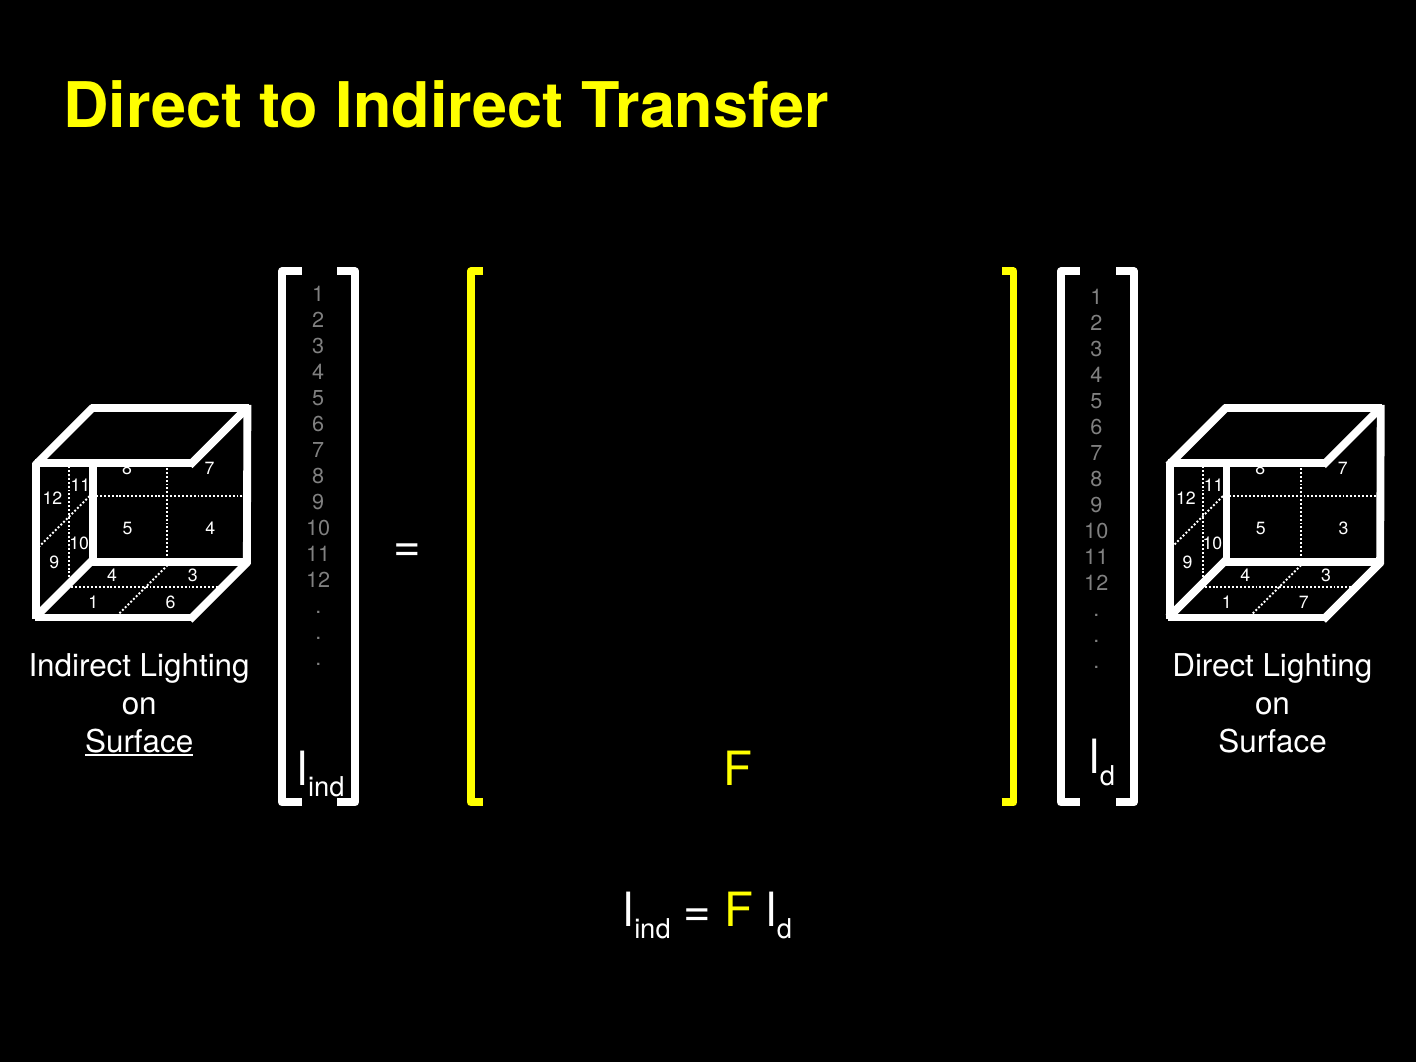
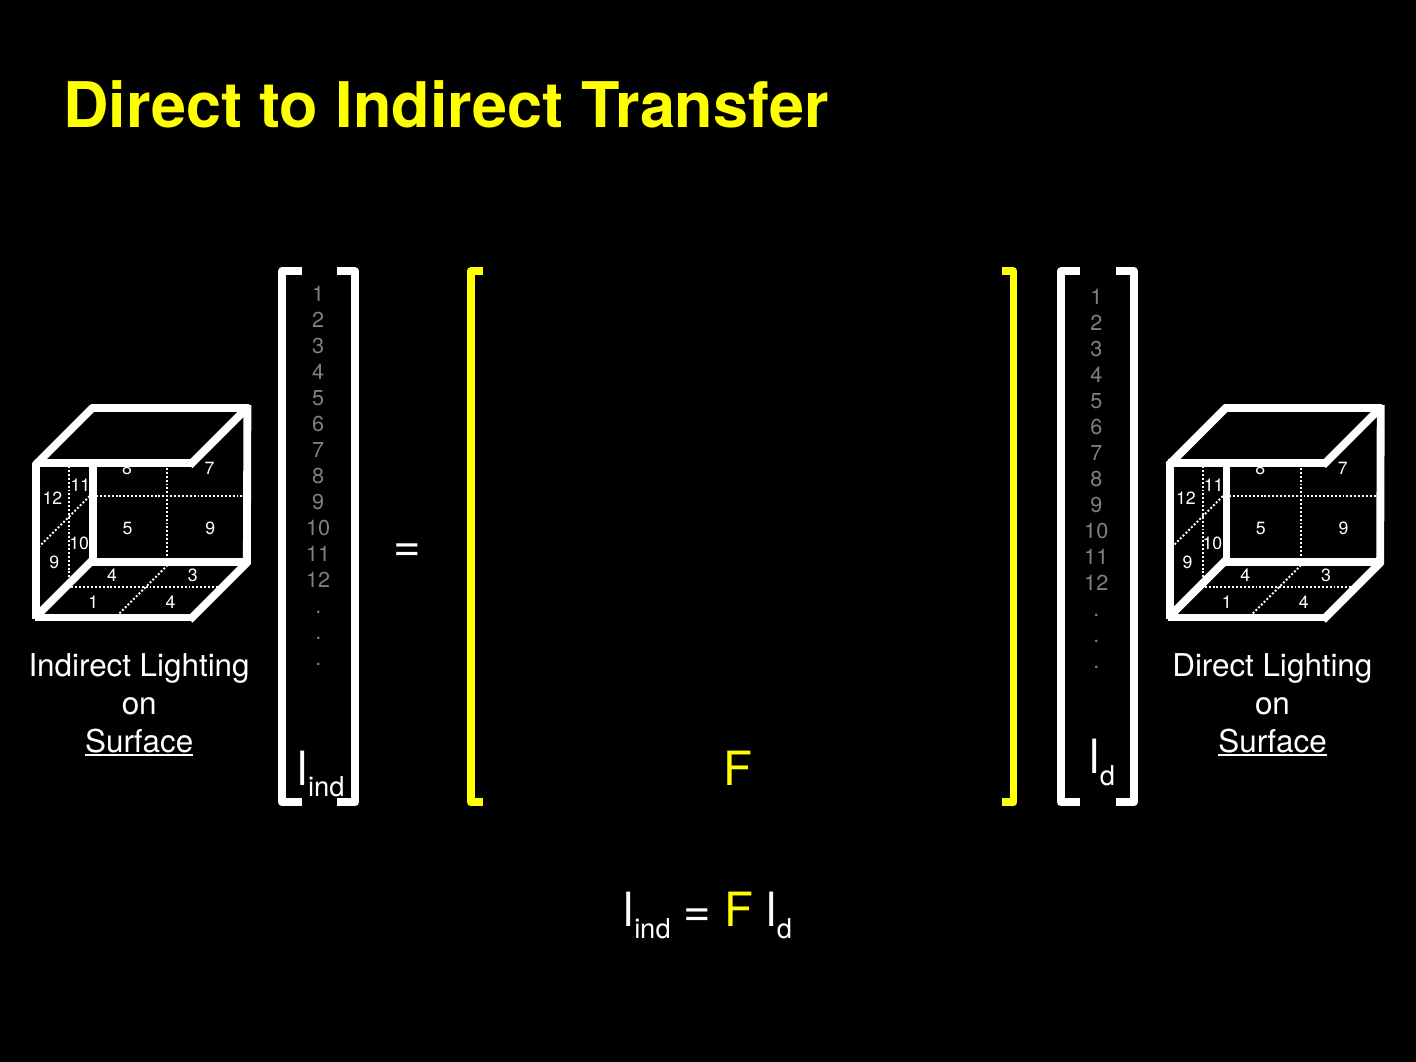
4: 4 -> 9 (210, 529)
3: 3 -> 9 (1343, 529)
6: 6 -> 4 (170, 602)
7: 7 -> 4 (1304, 602)
Surface underline: none -> present (1273, 742)
